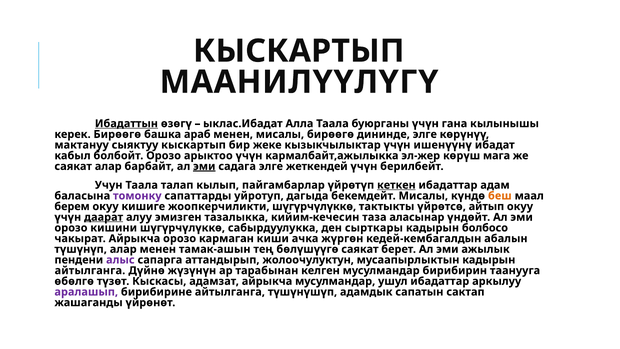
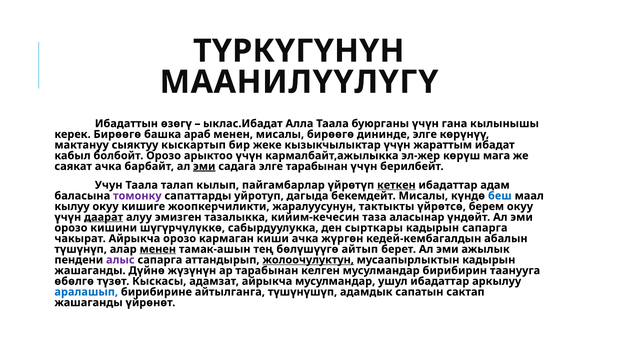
КЫСКАРТЫП: КЫСКАРТЫП -> ТҮРКҮГҮНҮН (299, 51)
Ибадаттын underline: present -> none (126, 123)
ишенүүнү: ишенүүнү -> жараттым (443, 145)
саякат алар: алар -> ачка (108, 166)
элге жеткендей: жеткендей -> тарабынан (317, 166)
беш colour: orange -> blue (500, 196)
берем: берем -> кылуу (72, 206)
жоопкерчиликти шүгүрчүлүккө: шүгүрчүлүккө -> жаралуусунун (314, 206)
айтып: айтып -> берем (486, 206)
кадырын болбосо: болбосо -> сапарга (485, 228)
менен underline: none -> present (158, 249)
бөлүшүүгө саякат: саякат -> айтып (360, 249)
жолоочулуктун underline: none -> present (308, 260)
айтылганга: айтылганга -> жашаганды (90, 270)
аралашып colour: purple -> blue (86, 292)
